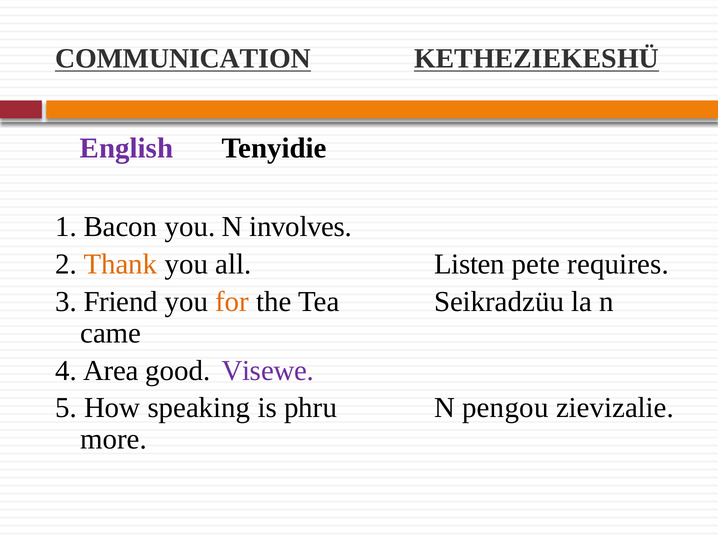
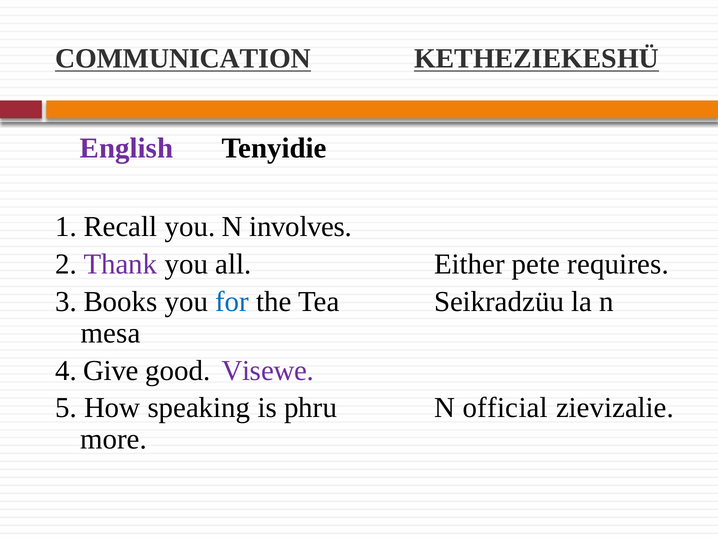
Bacon: Bacon -> Recall (120, 227)
Thank colour: orange -> purple (120, 265)
Listen: Listen -> Either (469, 265)
Friend: Friend -> Books (120, 302)
for colour: orange -> blue (232, 302)
came: came -> mesa (111, 333)
Area: Area -> Give (111, 371)
pengou: pengou -> official (505, 408)
